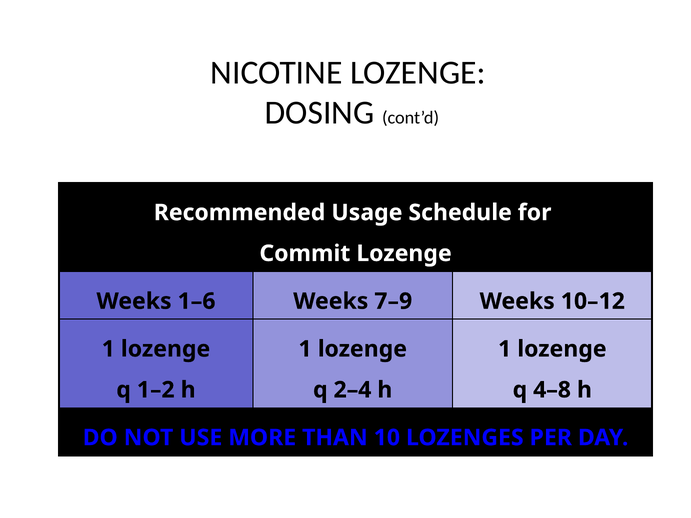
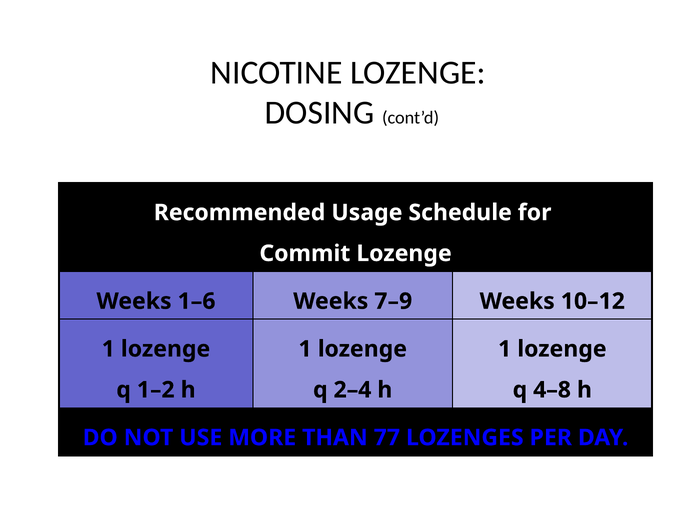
10: 10 -> 77 (387, 438)
